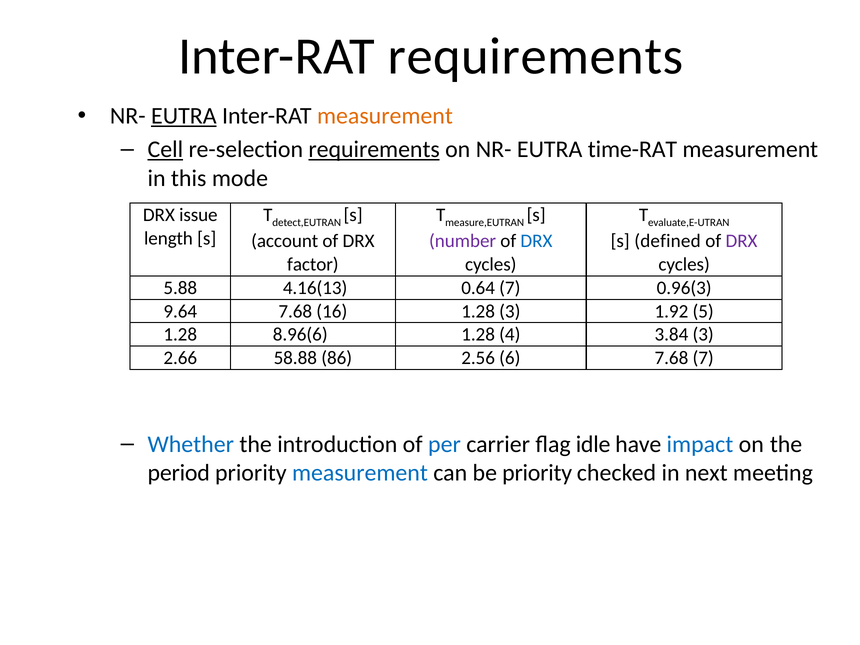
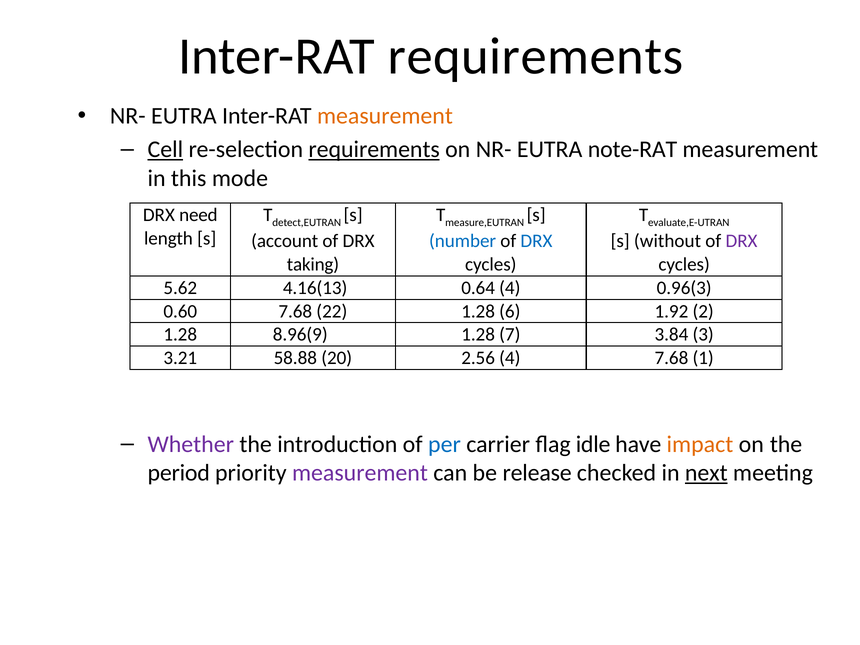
EUTRA underline: present -> none (184, 116)
time-RAT: time-RAT -> note-RAT (632, 149)
issue: issue -> need (198, 215)
number colour: purple -> blue (463, 241)
defined: defined -> without (668, 241)
factor: factor -> taking (313, 264)
5.88: 5.88 -> 5.62 (180, 288)
0.64 7: 7 -> 4 (510, 288)
9.64: 9.64 -> 0.60 (180, 311)
16: 16 -> 22 (332, 311)
1.28 3: 3 -> 6 (510, 311)
5: 5 -> 2 (703, 311)
8.96(6: 8.96(6 -> 8.96(9 (300, 335)
4: 4 -> 7 (510, 335)
2.66: 2.66 -> 3.21 (180, 358)
86: 86 -> 20 (337, 358)
2.56 6: 6 -> 4 (510, 358)
7.68 7: 7 -> 1 (703, 358)
Whether colour: blue -> purple (191, 444)
impact colour: blue -> orange (700, 444)
measurement colour: blue -> purple (360, 473)
be priority: priority -> release (537, 473)
next underline: none -> present (706, 473)
